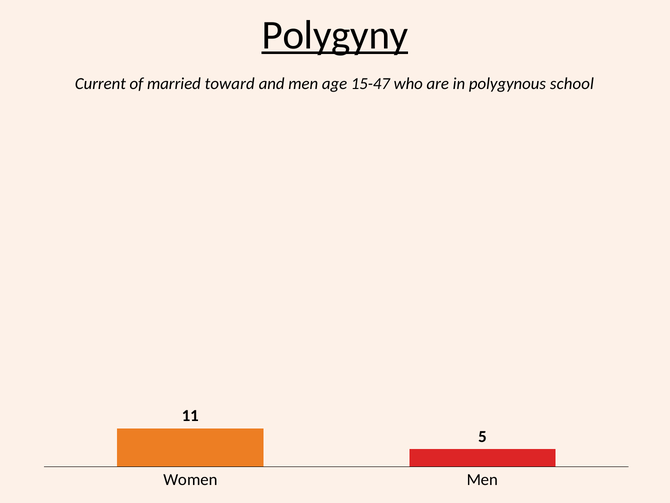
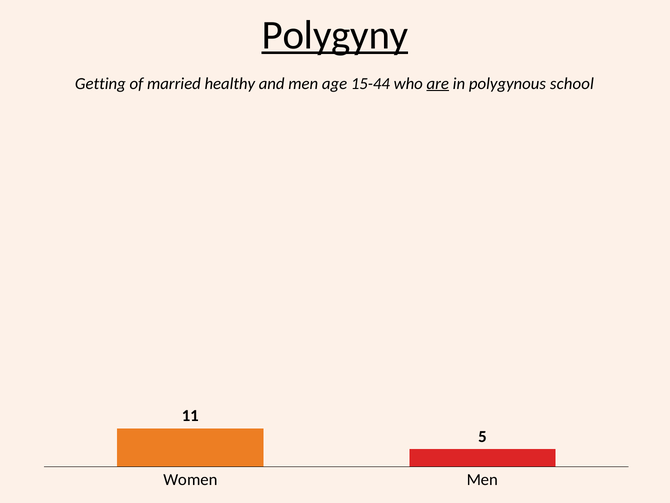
Current: Current -> Getting (100, 83)
toward: toward -> healthy (230, 83)
15-47: 15-47 -> 15-44 (370, 83)
are underline: none -> present (438, 83)
